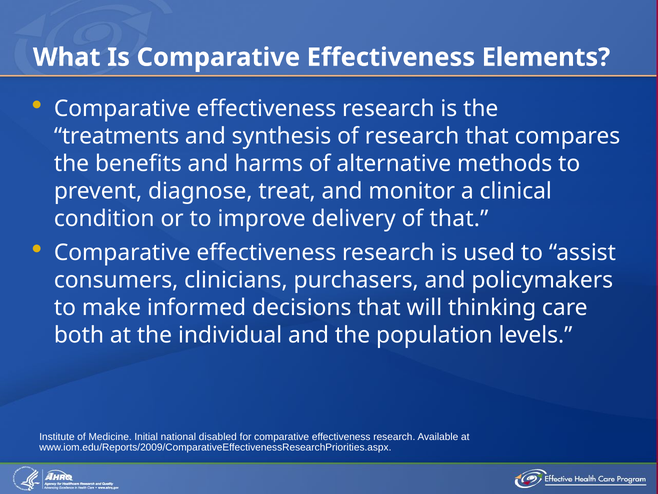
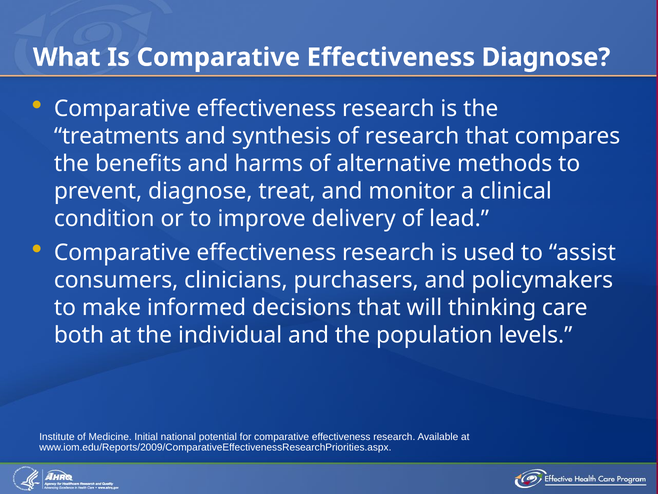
Effectiveness Elements: Elements -> Diagnose (546, 57)
of that: that -> lead (459, 218)
disabled: disabled -> potential (218, 436)
